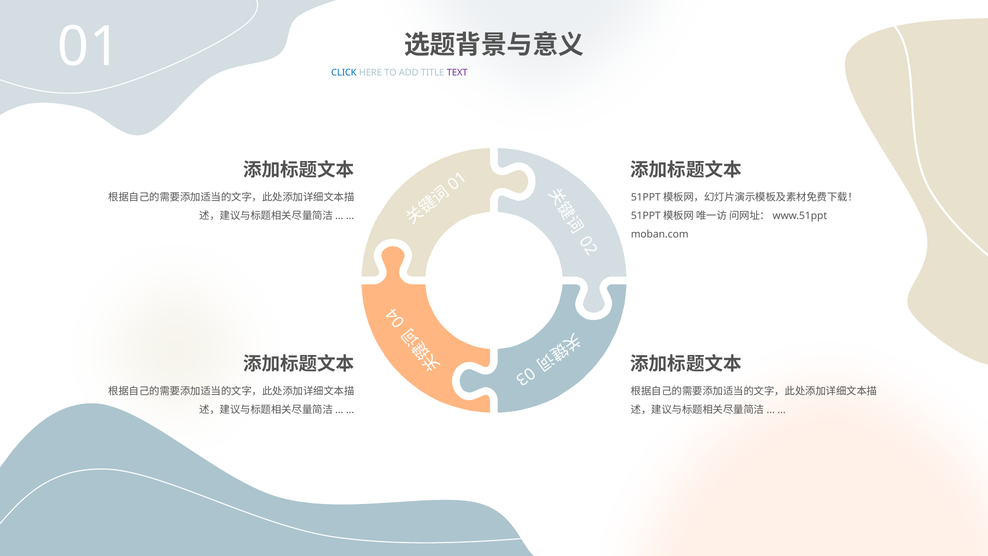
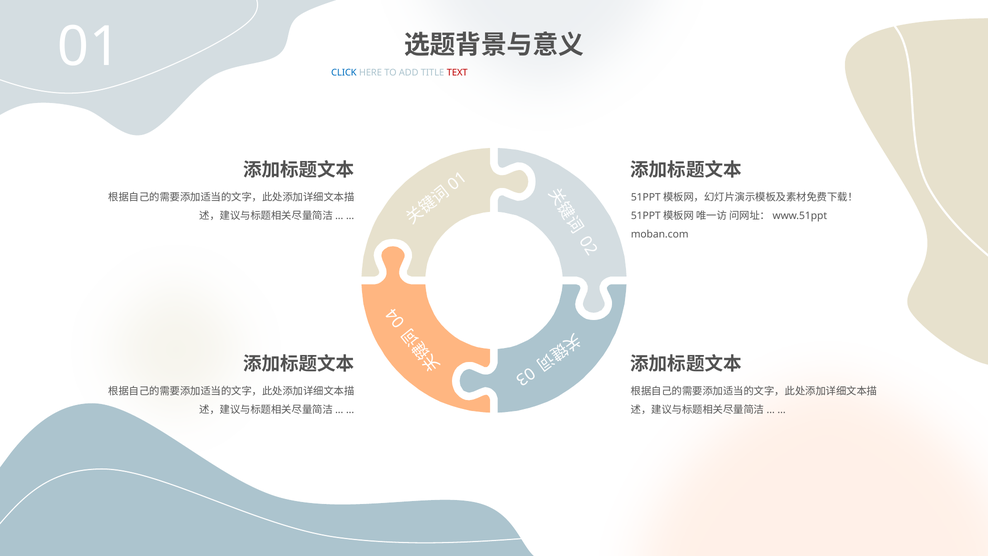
TEXT colour: purple -> red (457, 73)
